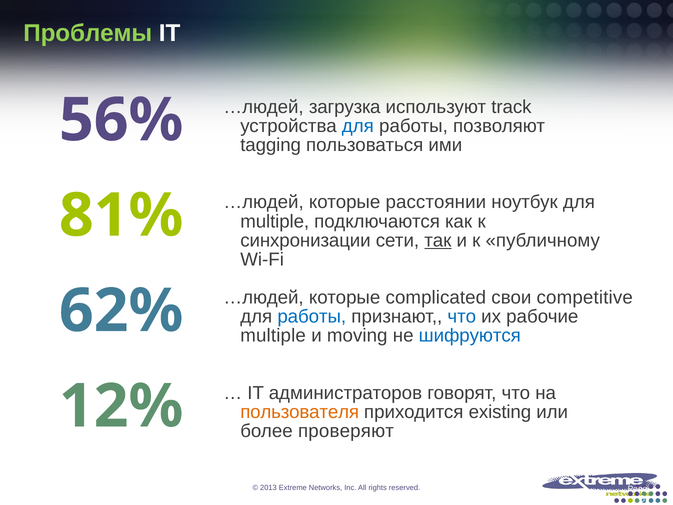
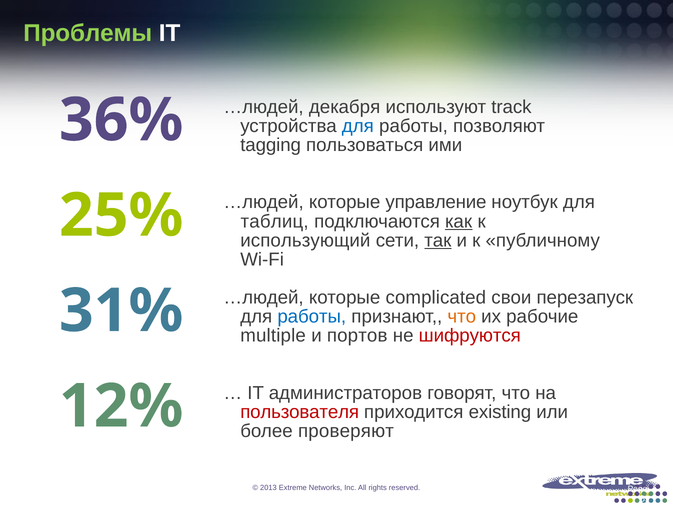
загрузка: загрузка -> декабря (345, 107)
56%: 56% -> 36% (121, 120)
расстоянии: расстоянии -> управление (436, 202)
81%: 81% -> 25% (121, 216)
multiple: multiple -> таблиц (275, 221)
как underline: none -> present (459, 221)
синхронизации: синхронизации -> использующий (305, 240)
competitive: competitive -> перезапуск (585, 297)
62%: 62% -> 31% (121, 311)
что colour: blue -> orange (462, 317)
moving: moving -> портов (357, 336)
шифруются colour: blue -> red (470, 336)
пользователя colour: orange -> red (300, 412)
